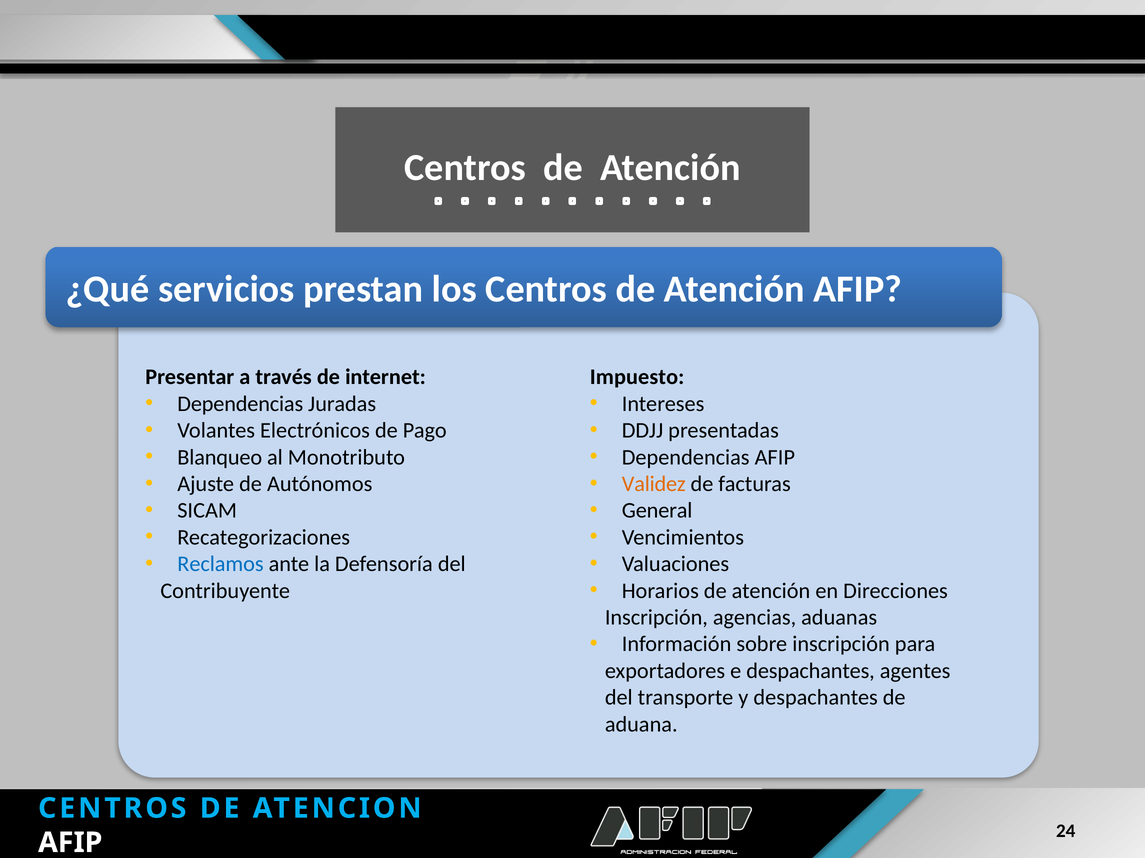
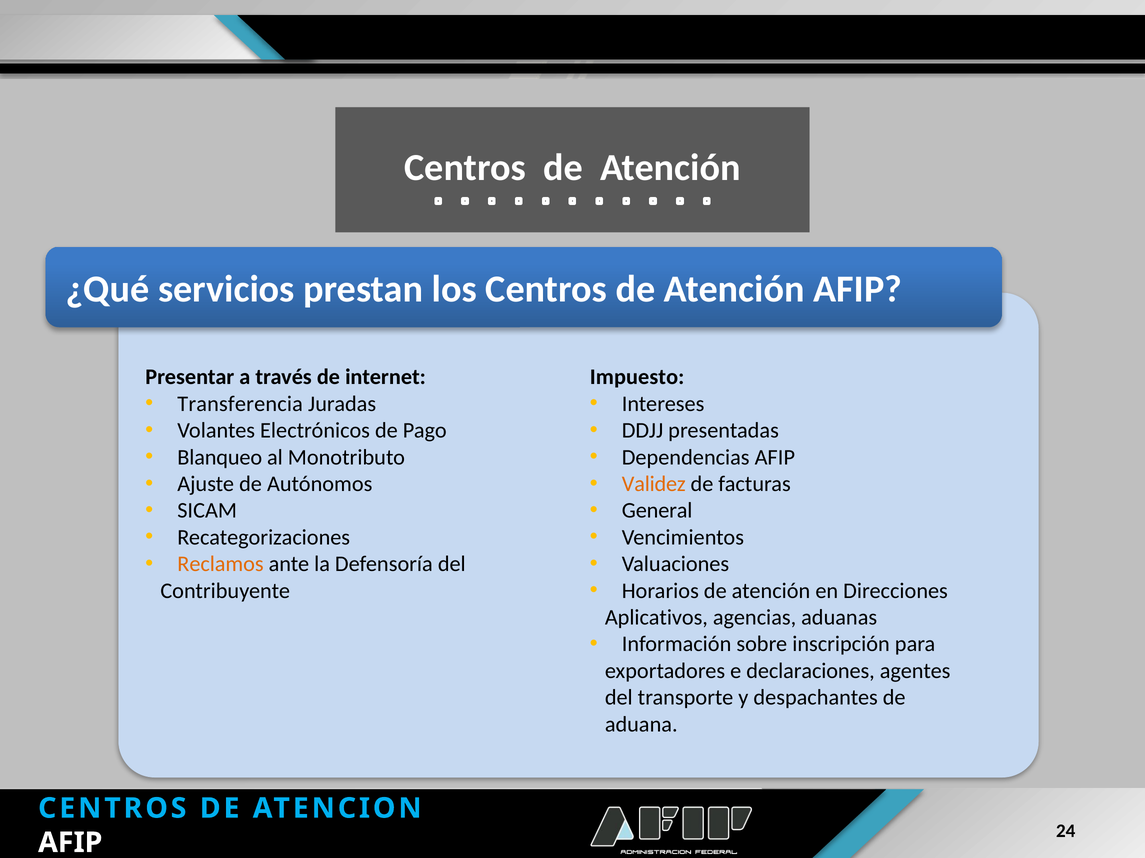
Dependencias: Dependencias -> Transferencia (240, 404)
Reclamos colour: blue -> orange (220, 565)
Inscripción: Inscripción -> Aplicativos (656, 618)
e despachantes: despachantes -> declaraciones (811, 671)
